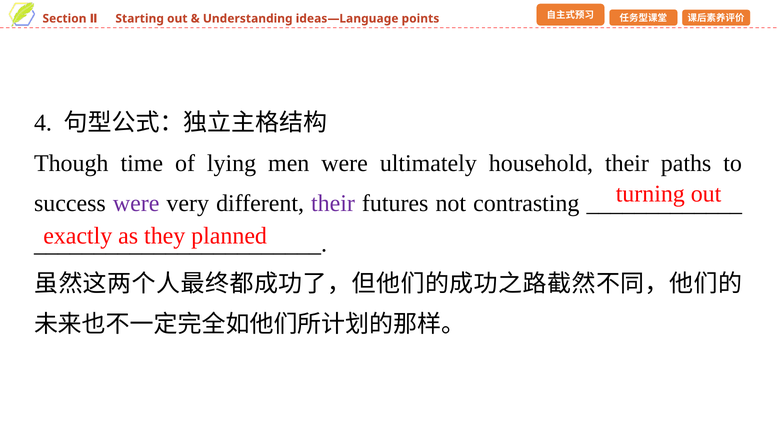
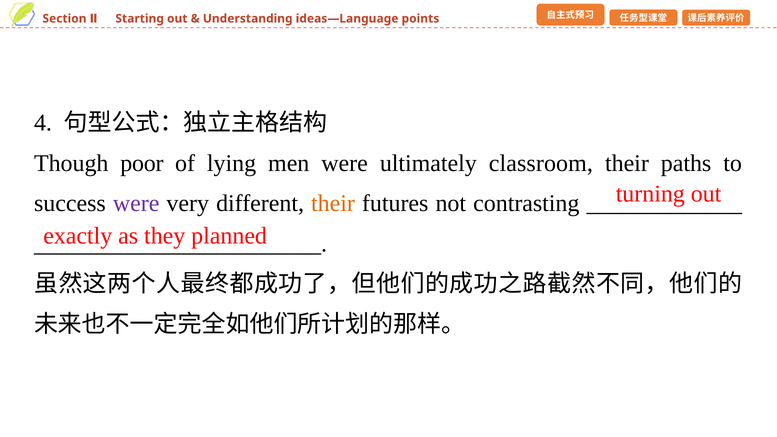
time: time -> poor (142, 163)
household: household -> classroom (541, 163)
their colour: purple -> orange (333, 203)
